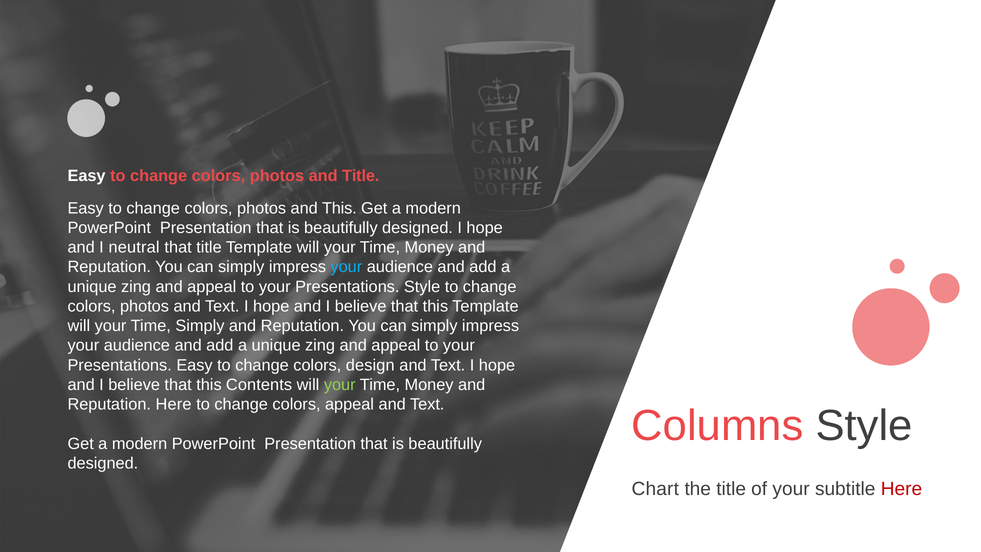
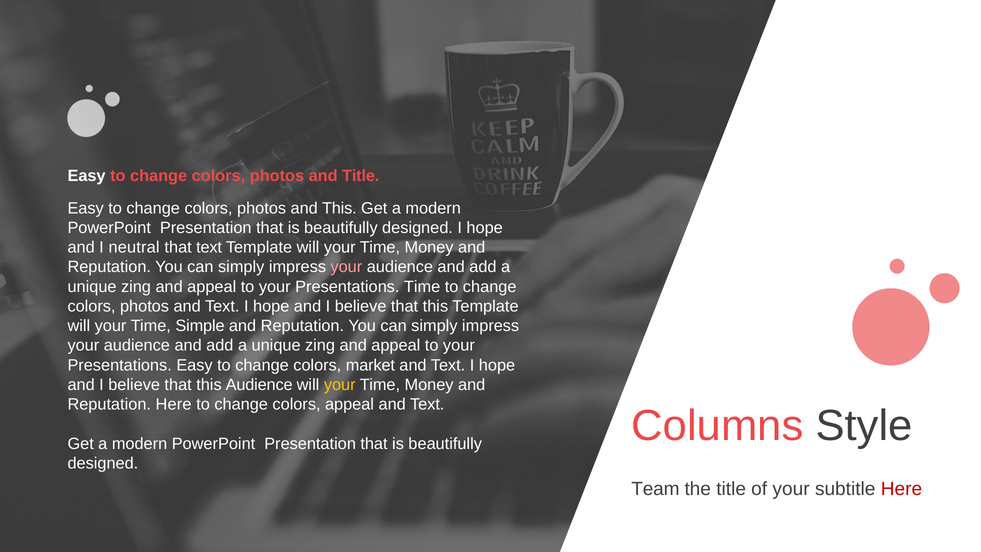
that title: title -> text (209, 247)
your colour: light blue -> pink (346, 267)
Presentations Style: Style -> Time (422, 287)
Time Simply: Simply -> Simple (200, 326)
design: design -> market (370, 365)
this Contents: Contents -> Audience (259, 385)
your colour: light green -> yellow (340, 385)
Chart: Chart -> Team (655, 489)
